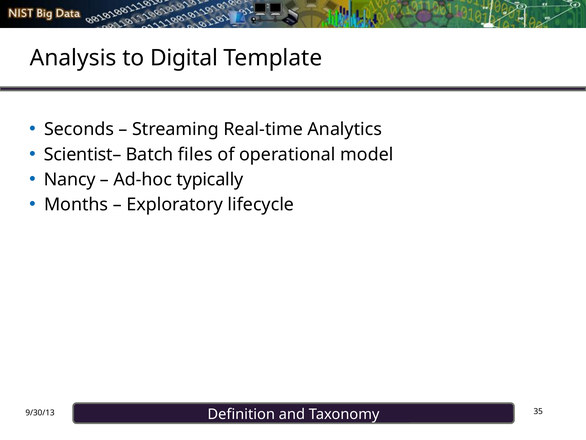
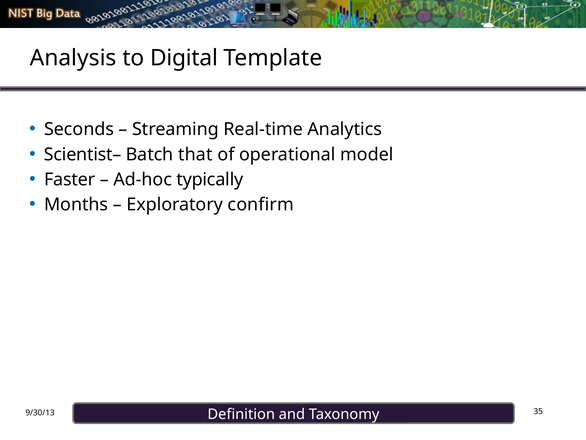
files: files -> that (195, 154)
Nancy: Nancy -> Faster (70, 179)
lifecycle: lifecycle -> confirm (261, 204)
